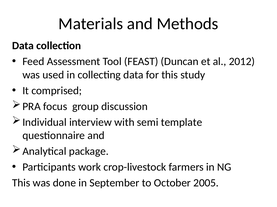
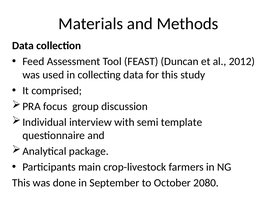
work: work -> main (90, 168)
2005: 2005 -> 2080 (206, 184)
